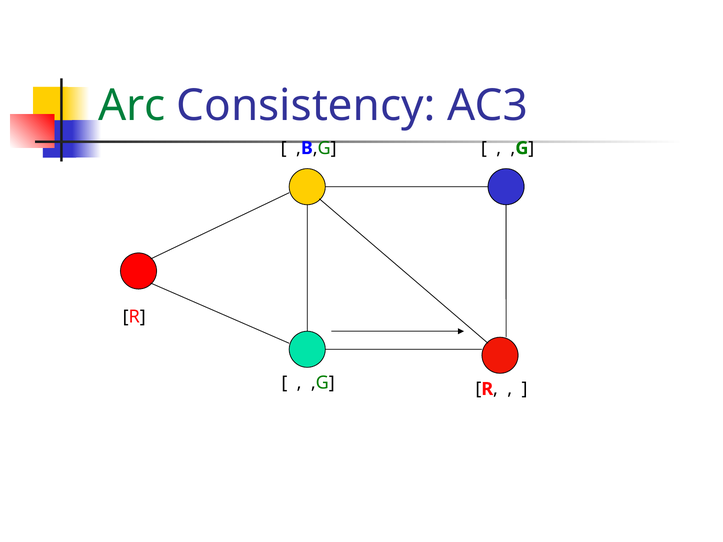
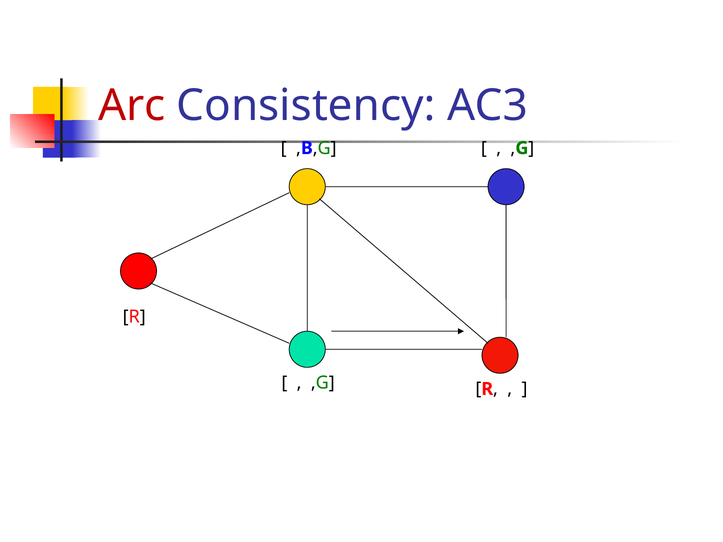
Arc colour: green -> red (132, 105)
